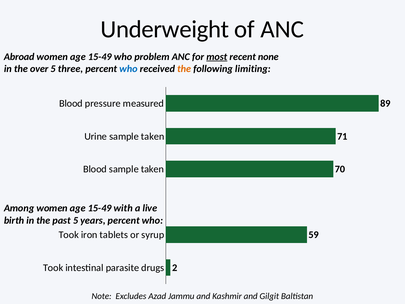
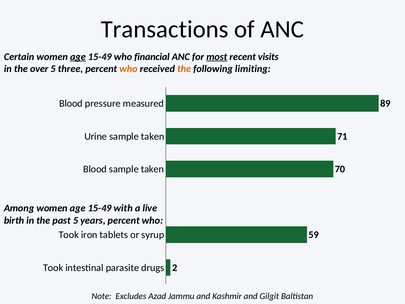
Underweight: Underweight -> Transactions (165, 29)
Abroad: Abroad -> Certain (19, 57)
age underline: none -> present (78, 57)
problem: problem -> financial (152, 57)
none: none -> visits (268, 57)
who colour: blue -> orange (128, 69)
